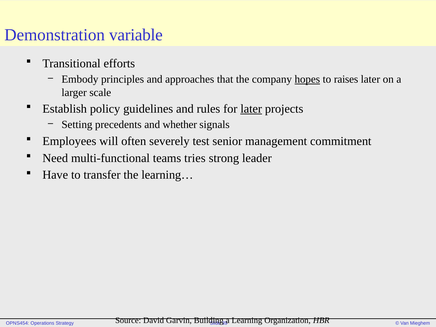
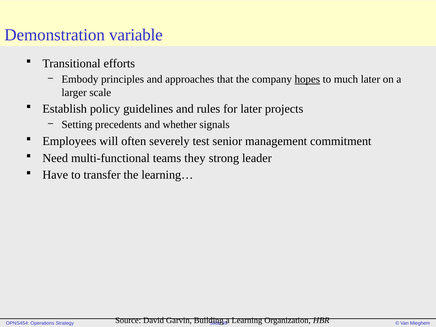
raises: raises -> much (346, 79)
later underline: present -> none (251, 109)
tries: tries -> they (195, 158)
